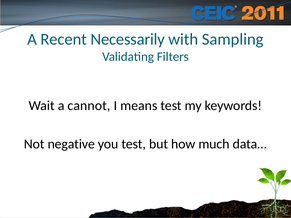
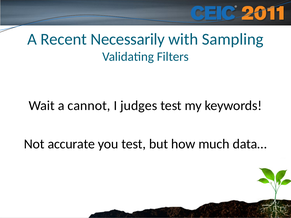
means: means -> judges (139, 106)
negative: negative -> accurate (71, 144)
